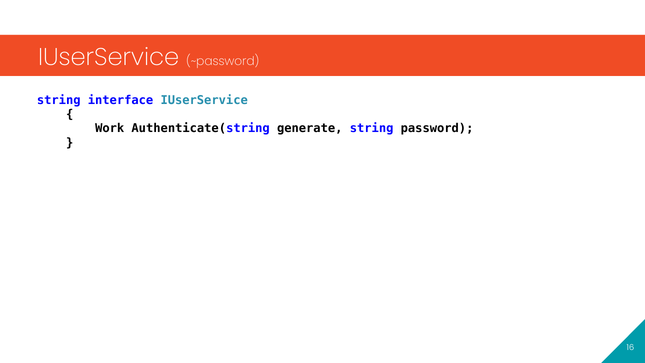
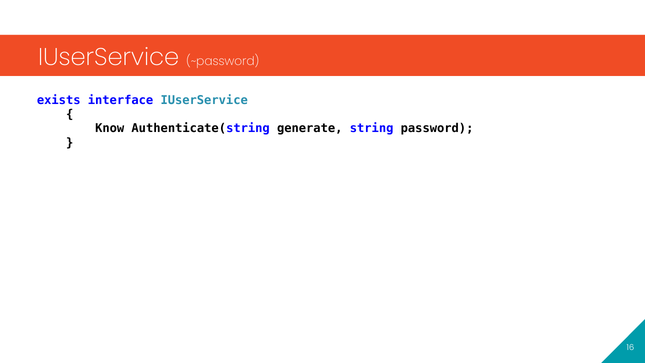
string: string -> exists (59, 100)
Work: Work -> Know (110, 128)
